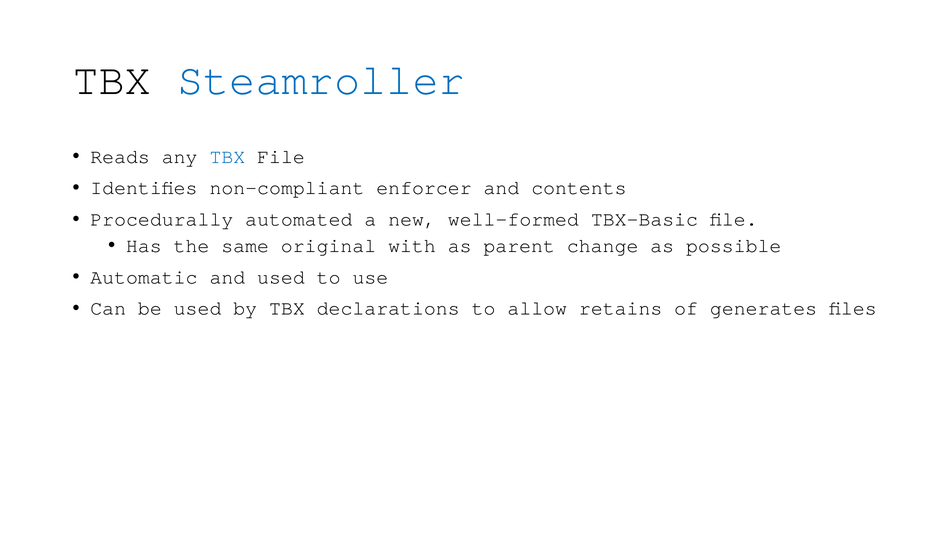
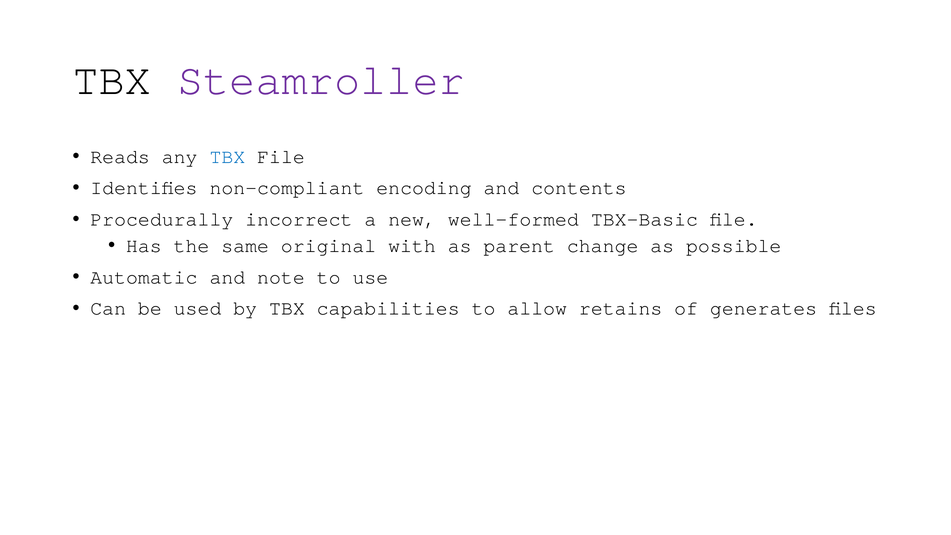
Steamroller colour: blue -> purple (321, 80)
enforcer: enforcer -> encoding (424, 188)
automated: automated -> incorrect (299, 219)
and used: used -> note (281, 277)
declarations: declarations -> capabilities (388, 308)
